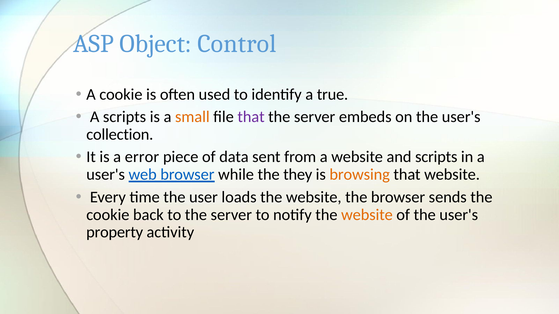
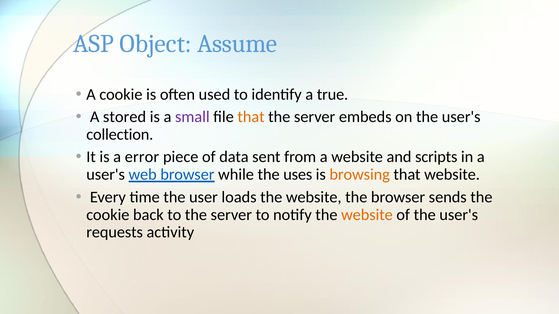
Control: Control -> Assume (237, 44)
A scripts: scripts -> stored (125, 117)
small colour: orange -> purple (192, 117)
that colour: purple -> orange (251, 117)
they: they -> uses (298, 175)
property: property -> requests (115, 233)
